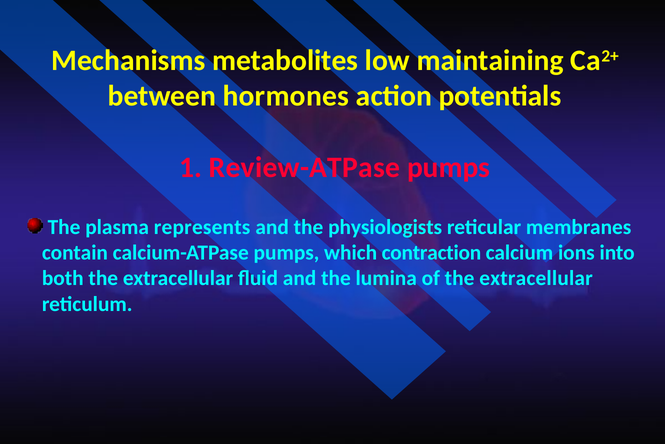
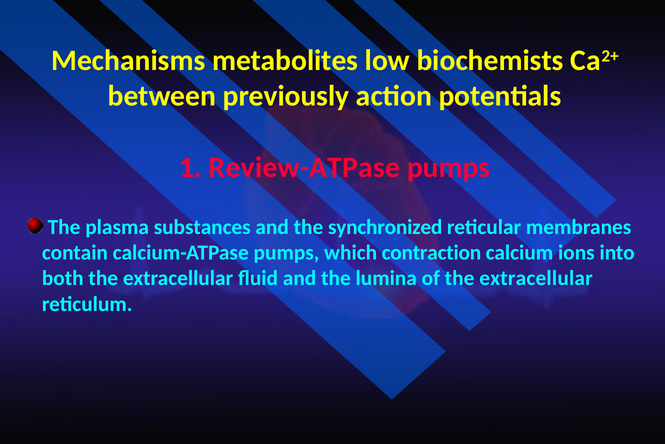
maintaining: maintaining -> biochemists (490, 61)
hormones: hormones -> previously (286, 96)
represents: represents -> substances (202, 227)
physiologists: physiologists -> synchronized (385, 227)
